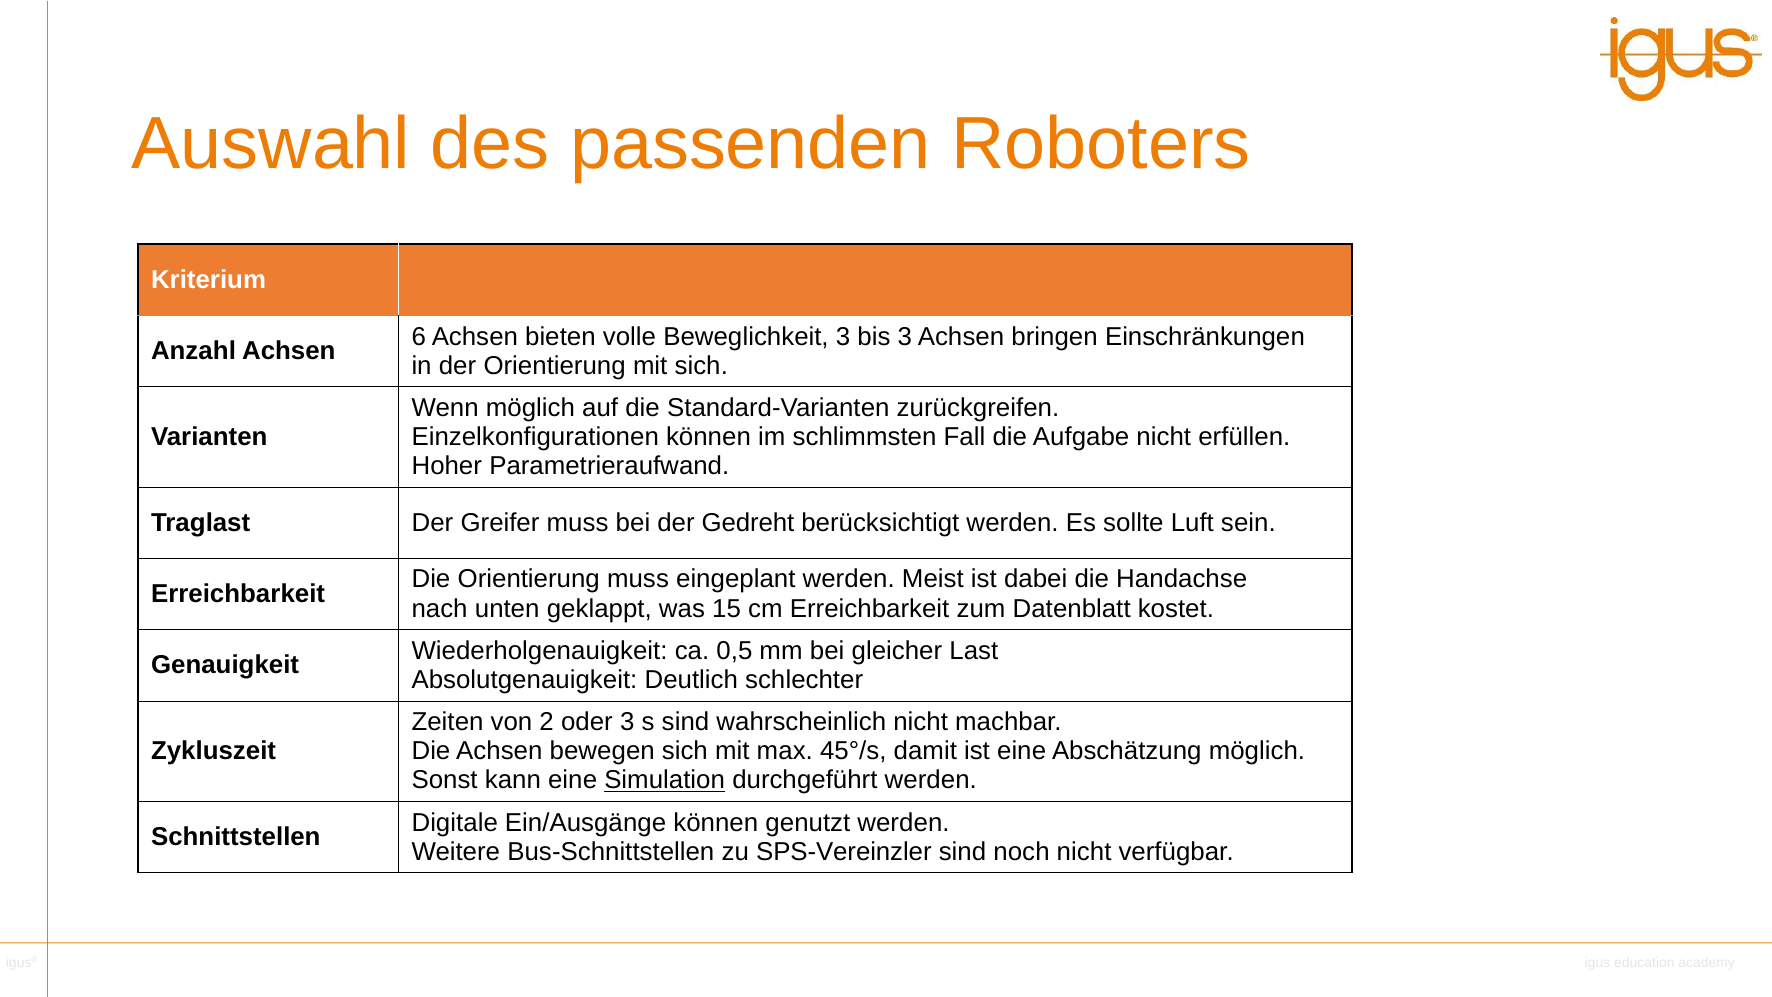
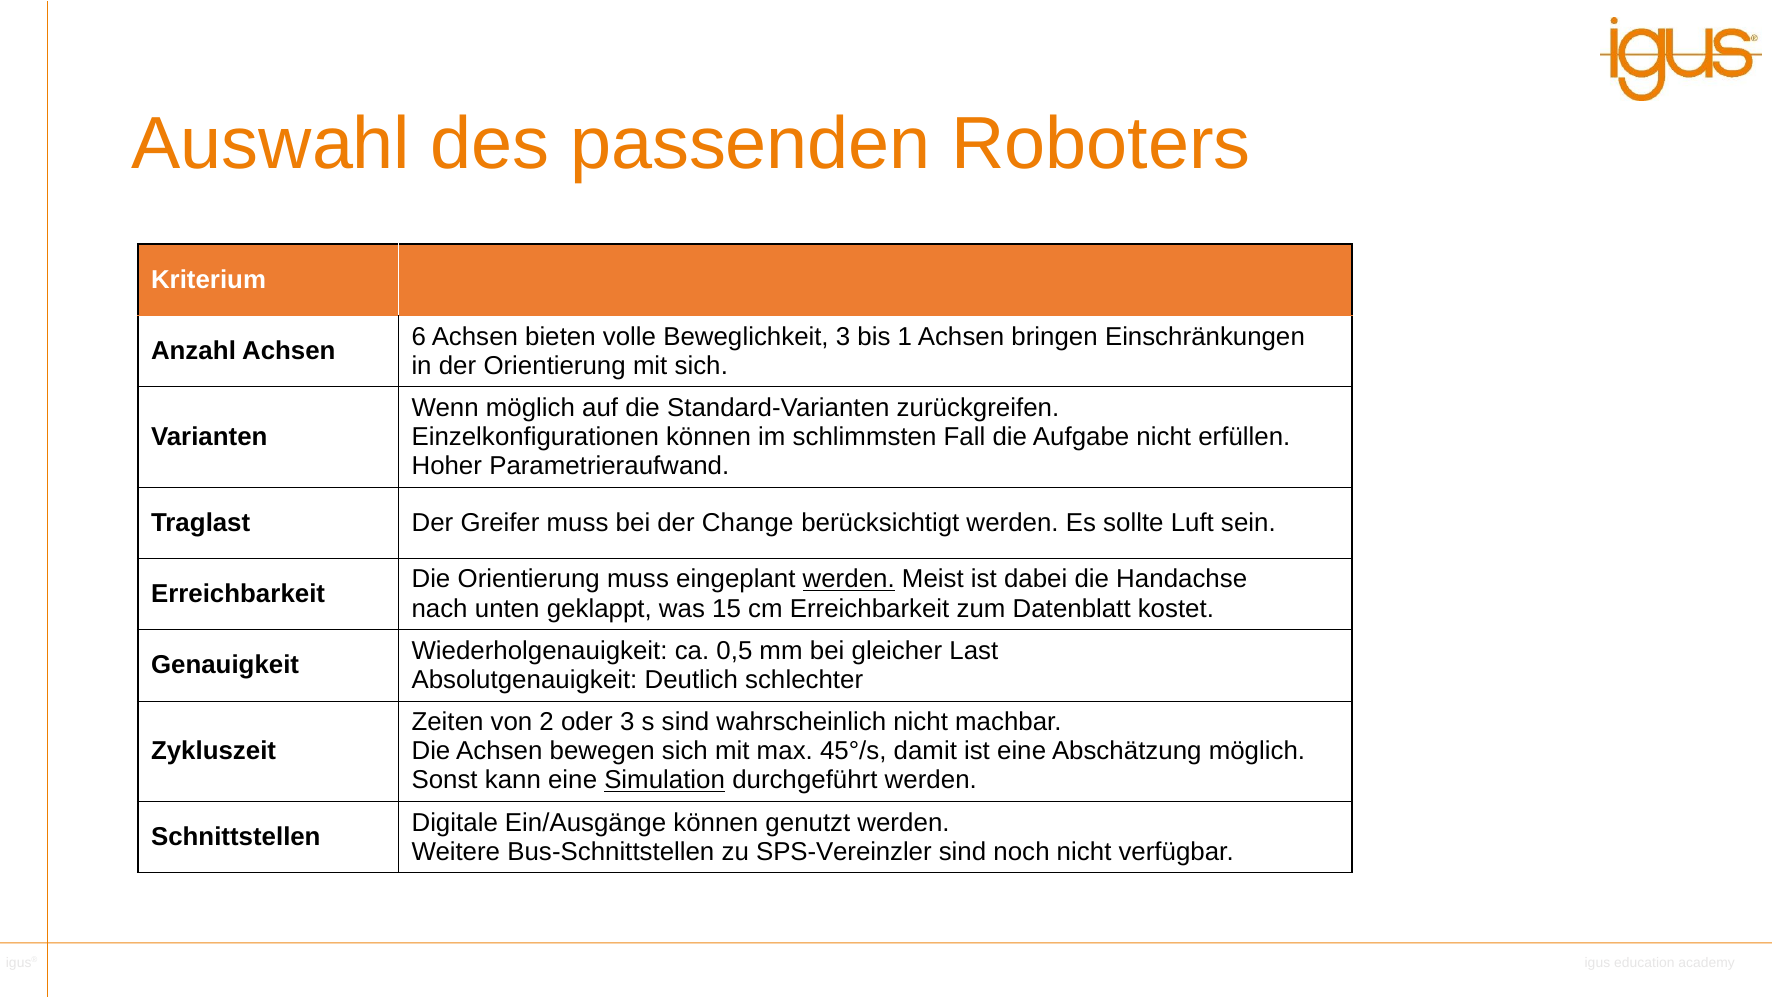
bis 3: 3 -> 1 (905, 337)
Gedreht: Gedreht -> Change (748, 523)
werden underline: none -> present (849, 579)
